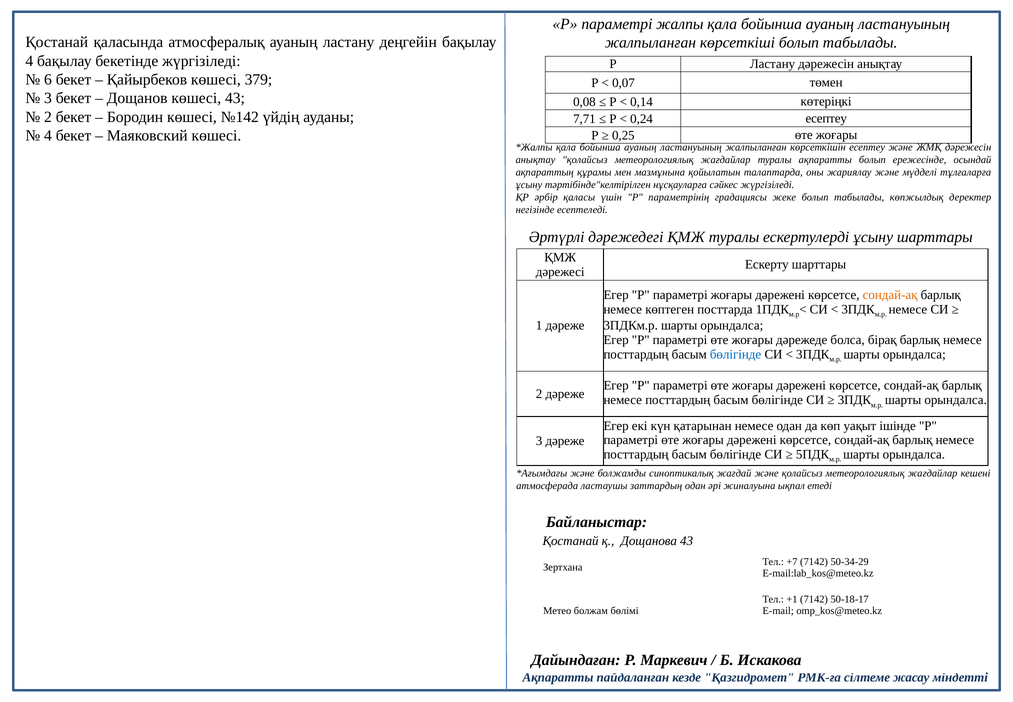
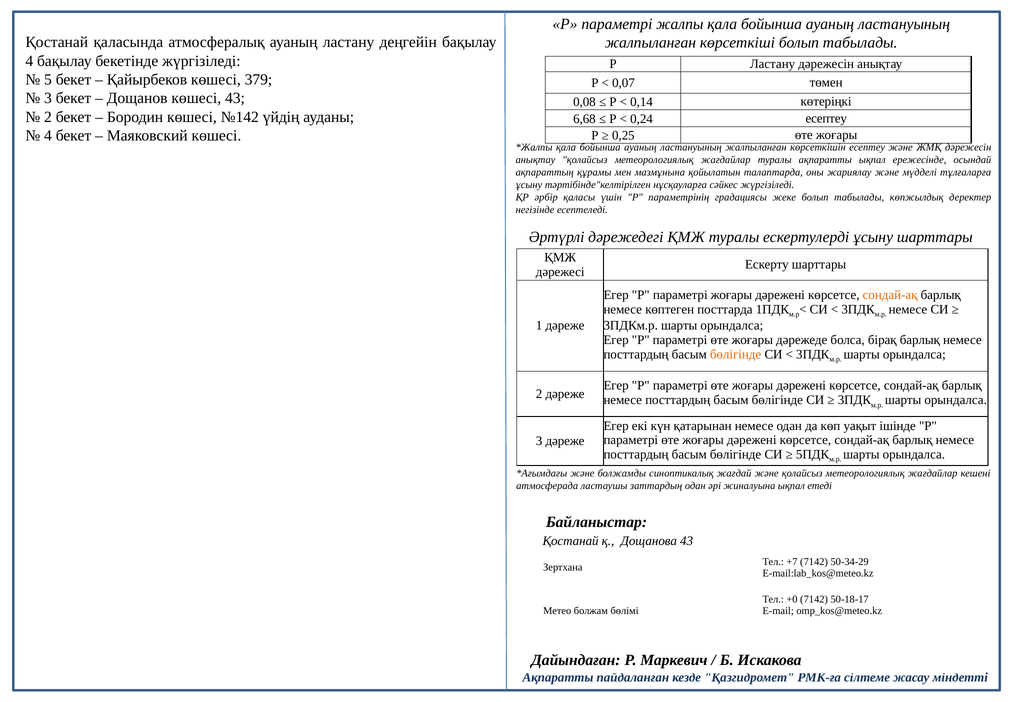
6: 6 -> 5 (48, 80)
7,71: 7,71 -> 6,68 (584, 119)
ақпаратты болып: болып -> ықпал (872, 160)
бөлігінде colour: blue -> orange (736, 354)
+1: +1 -> +0 (792, 599)
